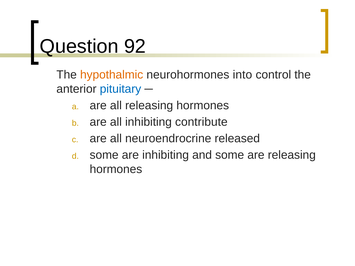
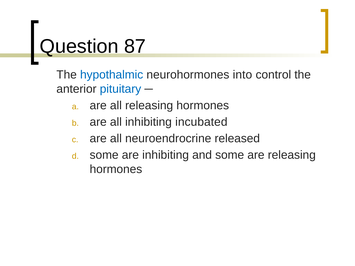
92: 92 -> 87 (135, 46)
hypothalmic colour: orange -> blue (112, 75)
contribute: contribute -> incubated (201, 122)
